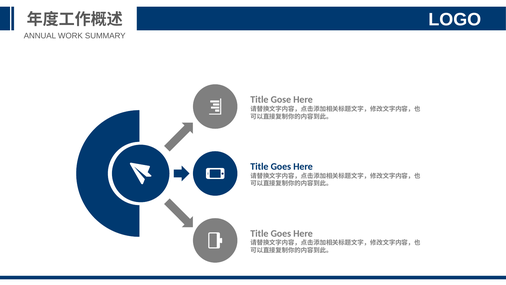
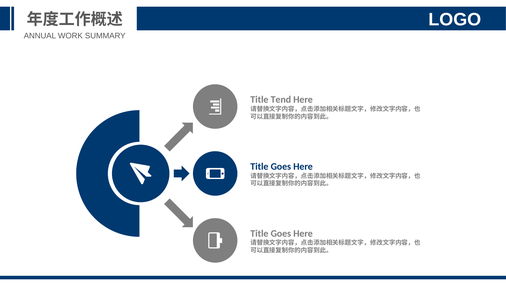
Gose: Gose -> Tend (281, 99)
